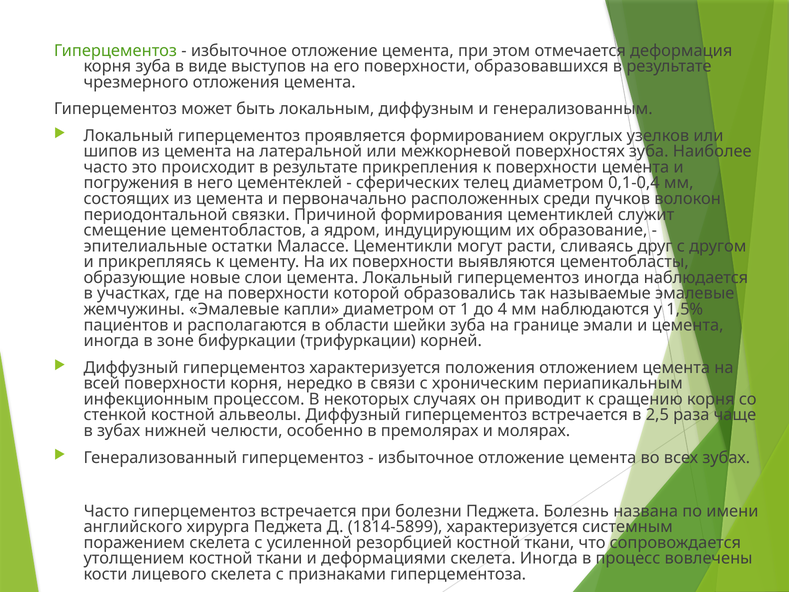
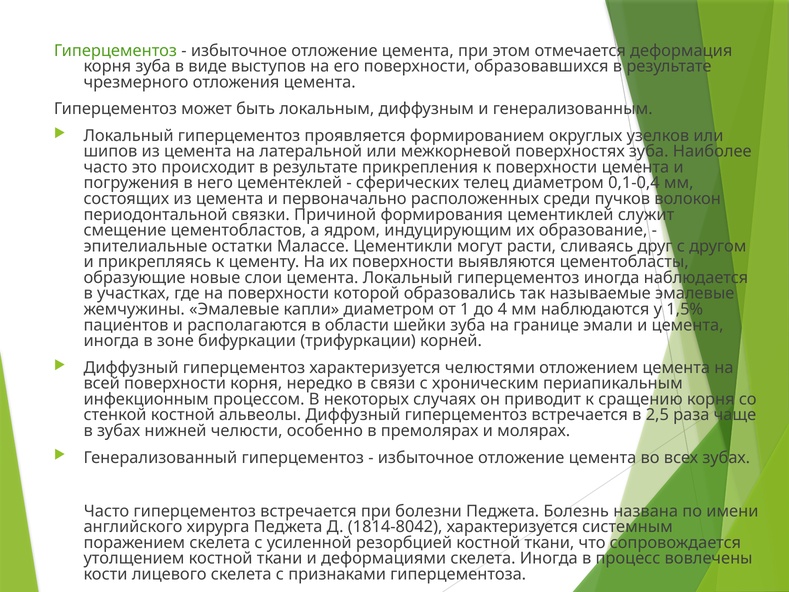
положения: положения -> челюстями (490, 368)
1814-5899: 1814-5899 -> 1814-8042 (395, 527)
